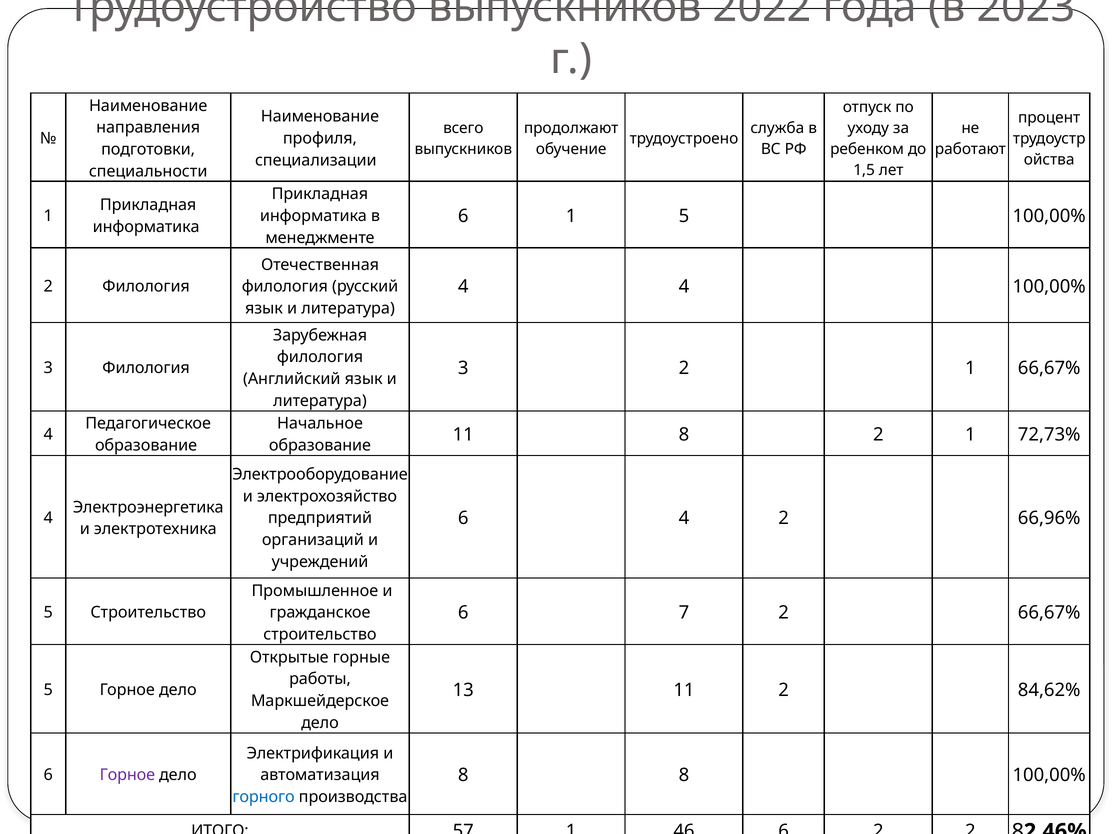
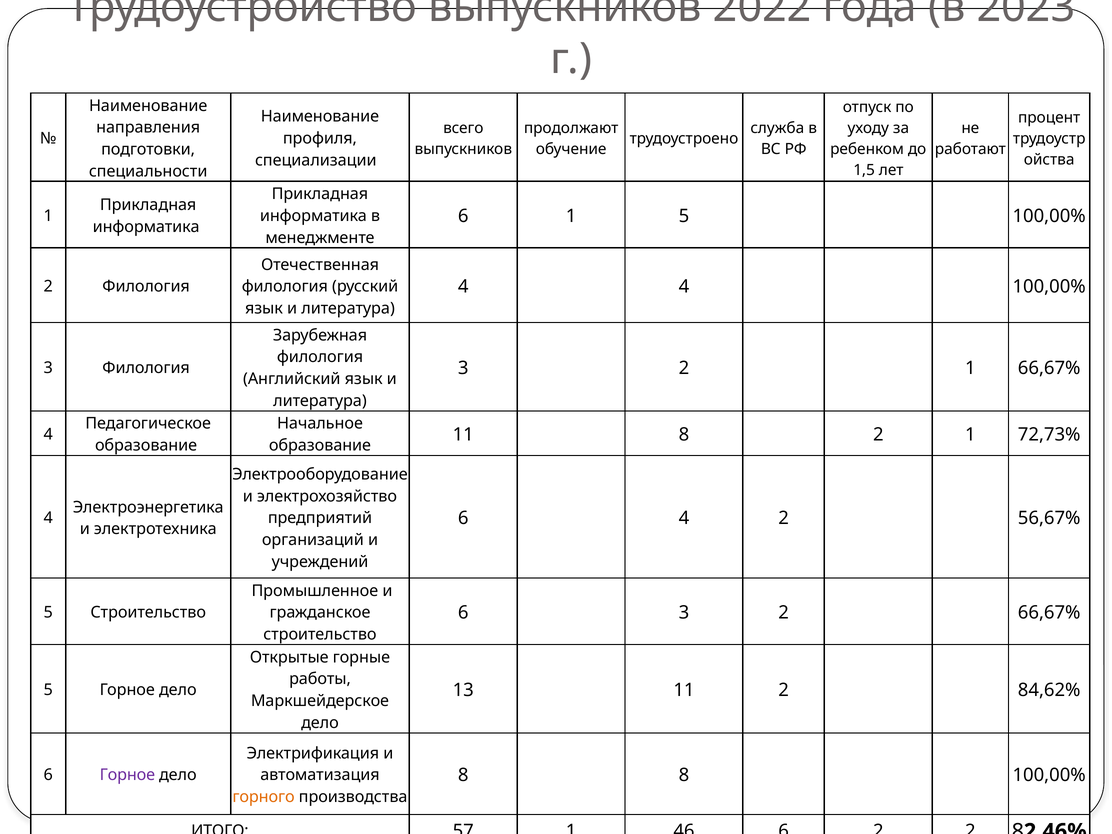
66,96%: 66,96% -> 56,67% (1049, 518)
6 7: 7 -> 3 (684, 613)
горного colour: blue -> orange (264, 797)
